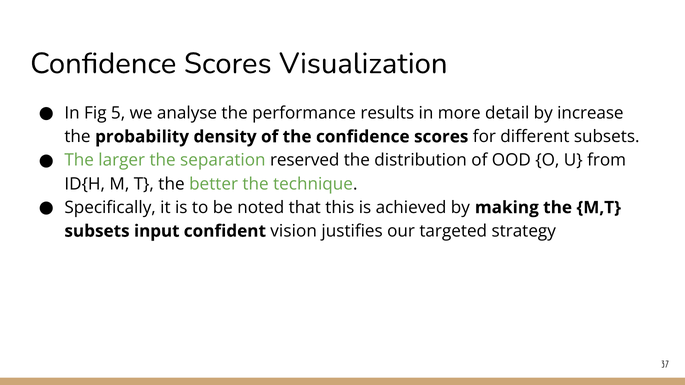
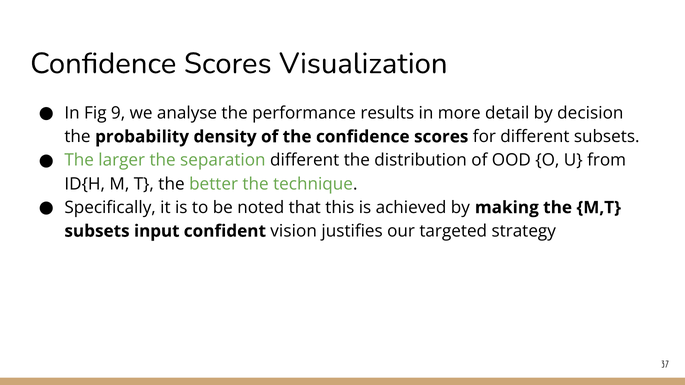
5: 5 -> 9 (118, 113)
increase: increase -> decision (590, 113)
separation reserved: reserved -> different (305, 160)
